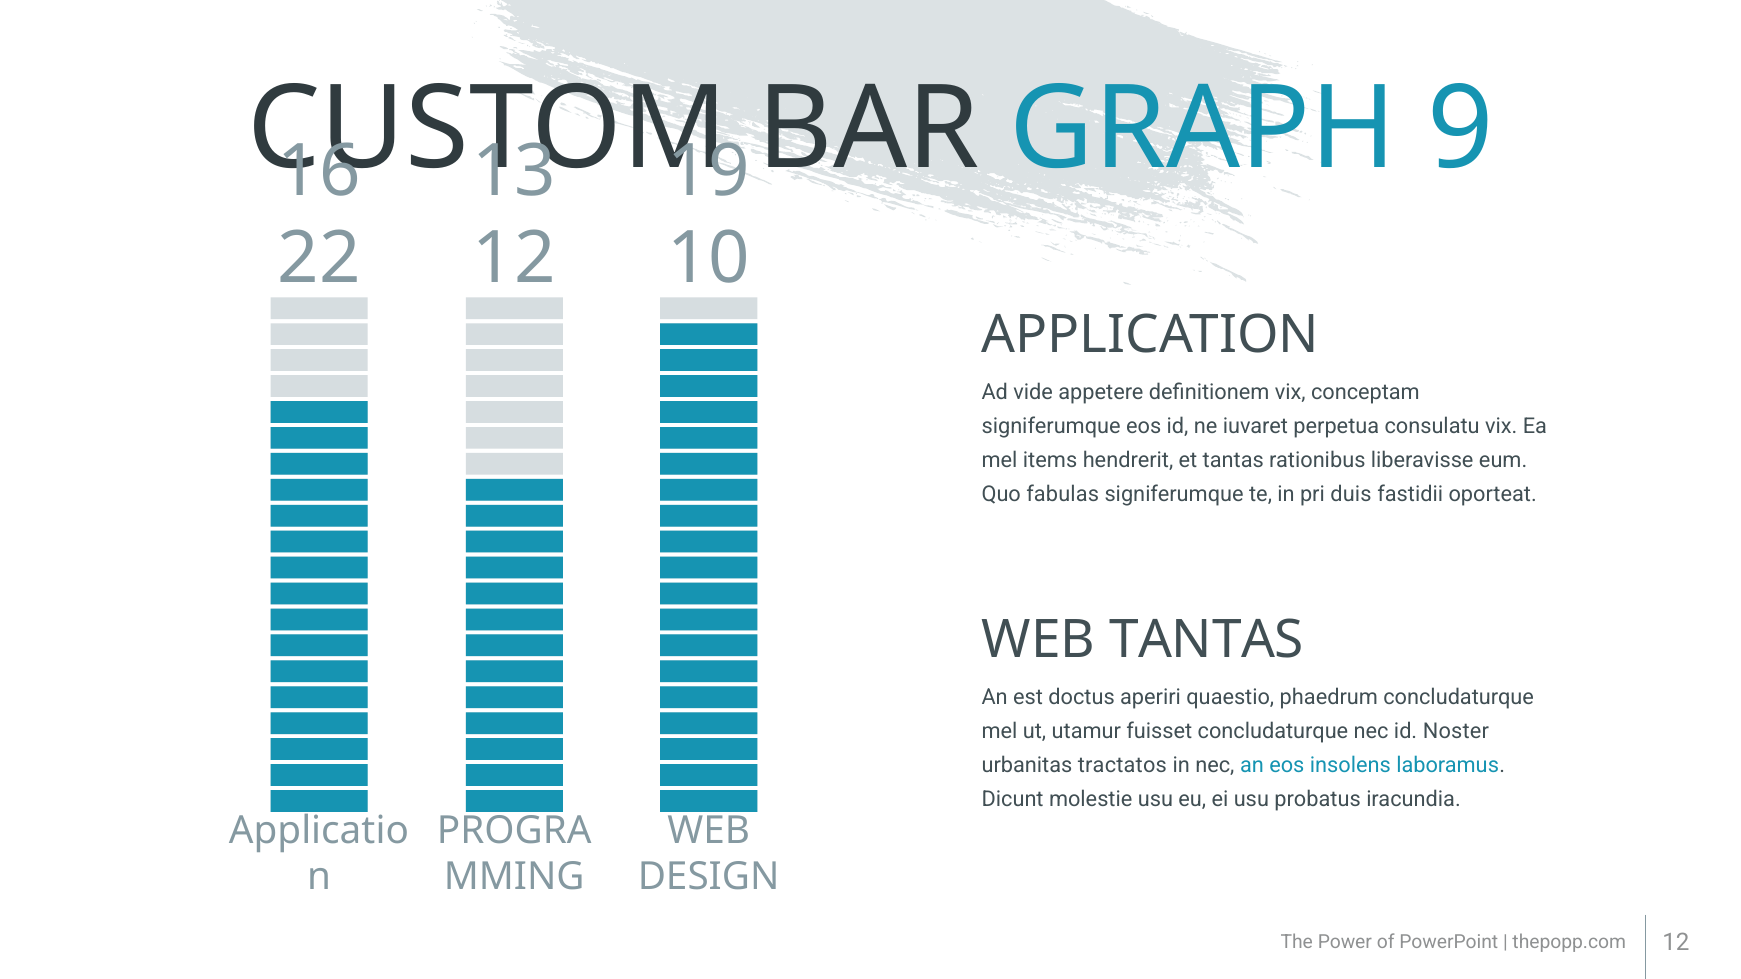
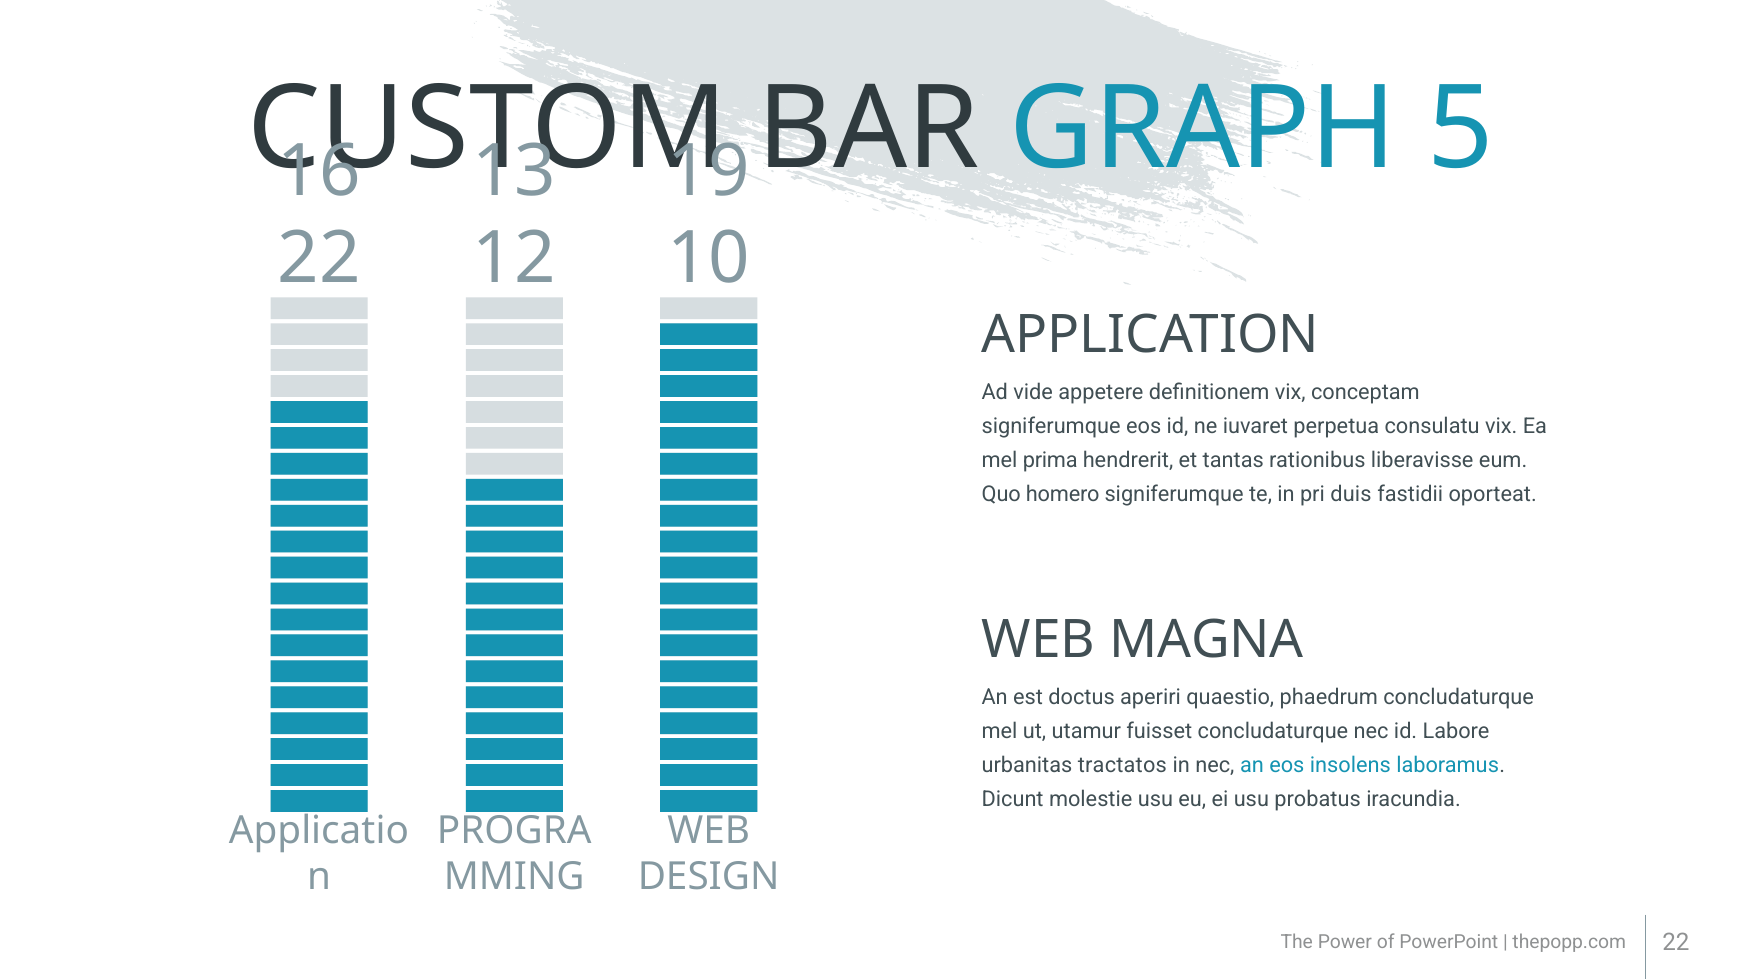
9: 9 -> 5 (1460, 129)
items: items -> prima (1050, 461)
fabulas: fabulas -> homero (1063, 494)
WEB TANTAS: TANTAS -> MAGNA (1207, 640)
Noster: Noster -> Labore (1456, 731)
thepopp.com 12: 12 -> 22 (1676, 942)
